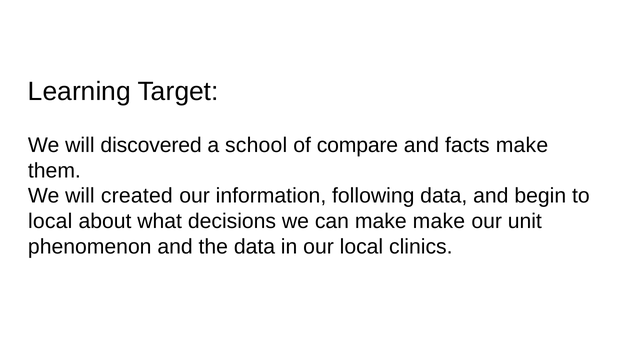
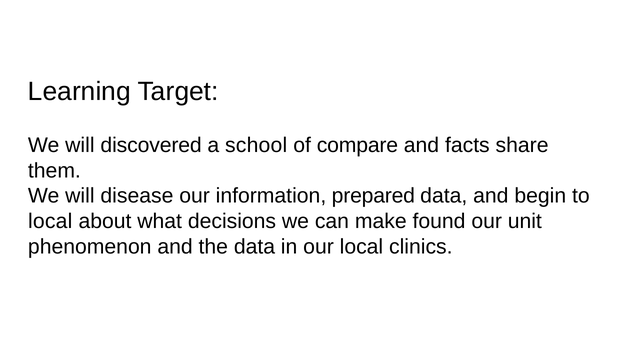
facts make: make -> share (522, 145)
created: created -> disease (137, 196)
following: following -> prepared (373, 196)
make make: make -> found (439, 222)
